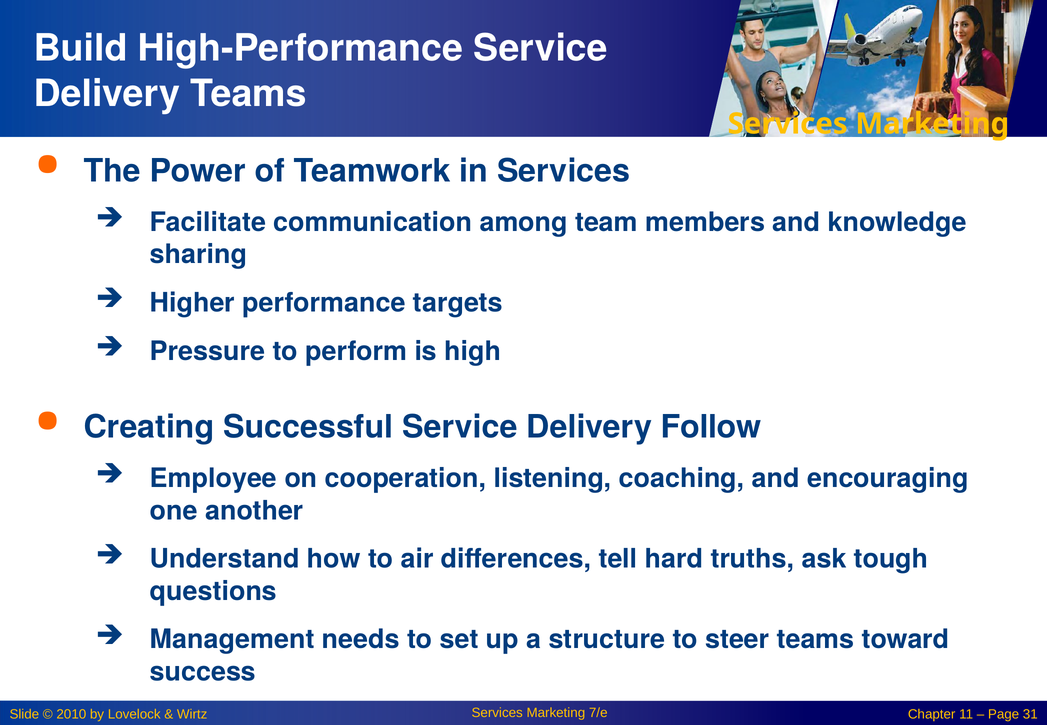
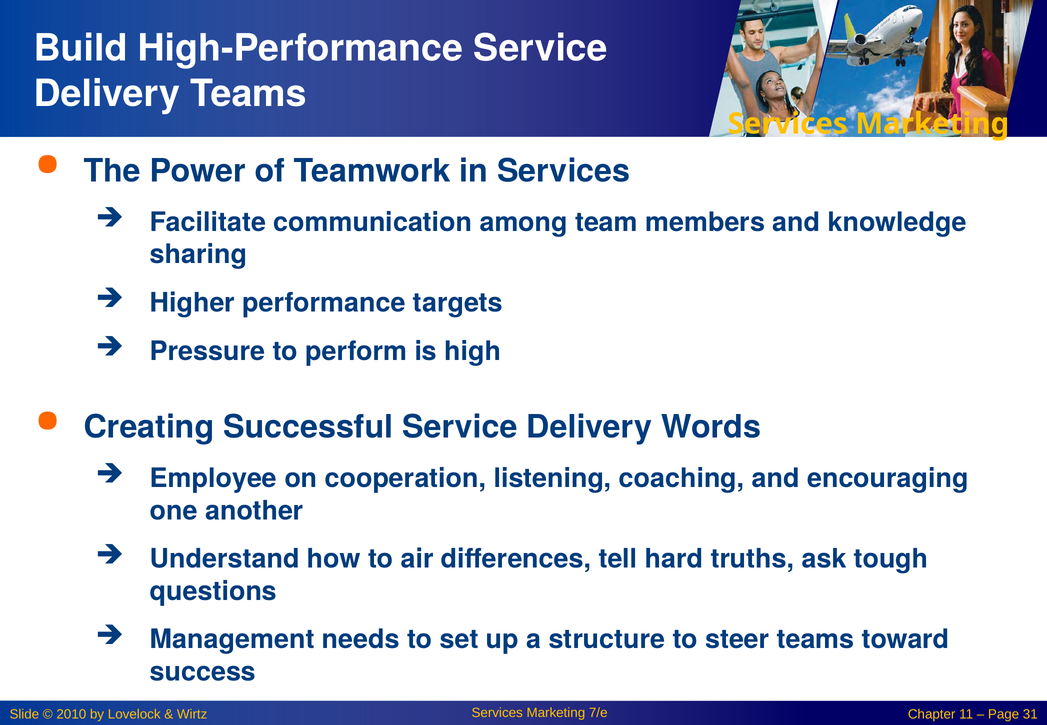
Follow: Follow -> Words (711, 427)
